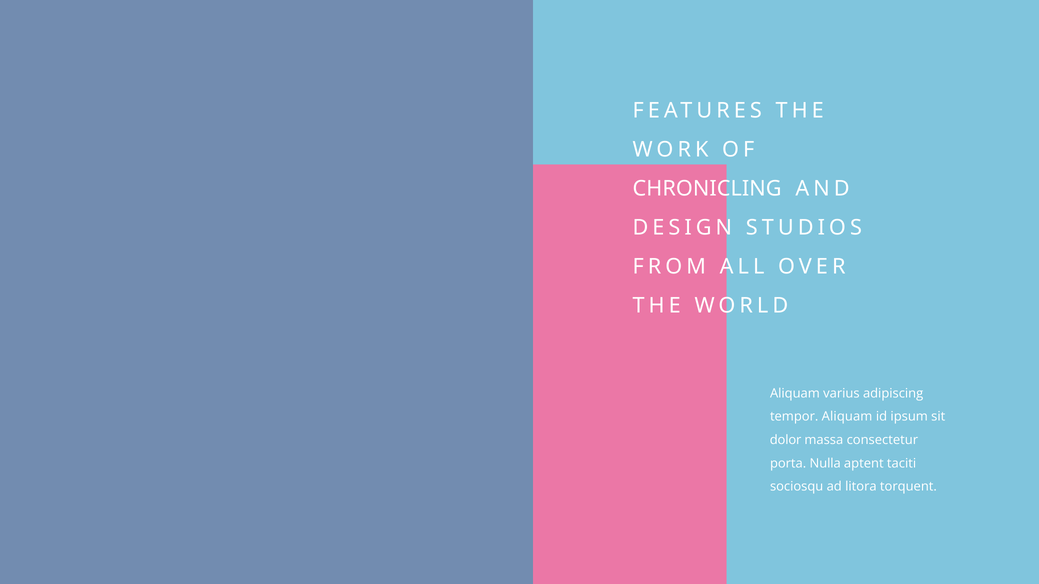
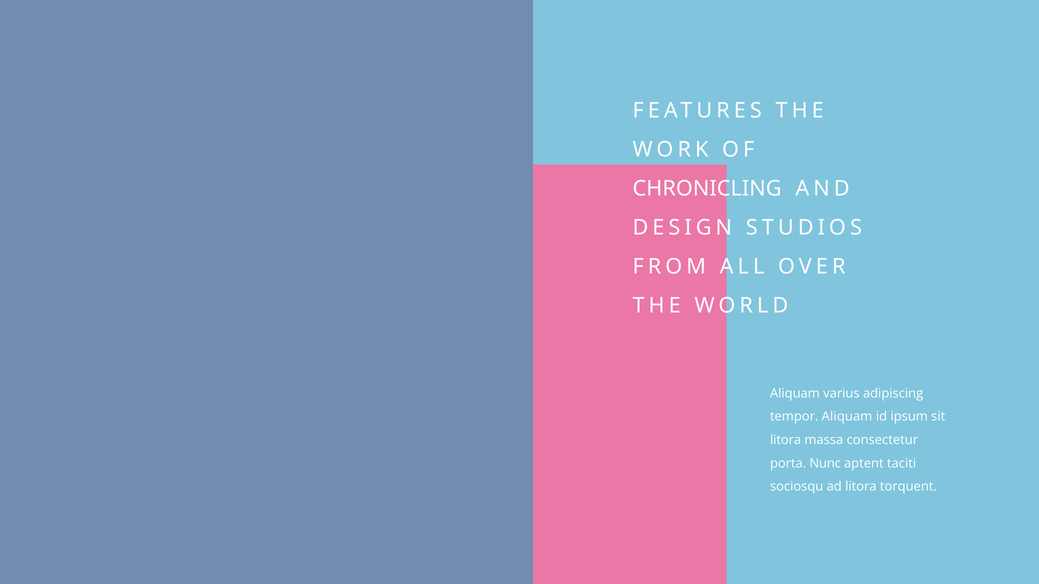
dolor: dolor -> litora (786, 440)
Nulla: Nulla -> Nunc (825, 464)
